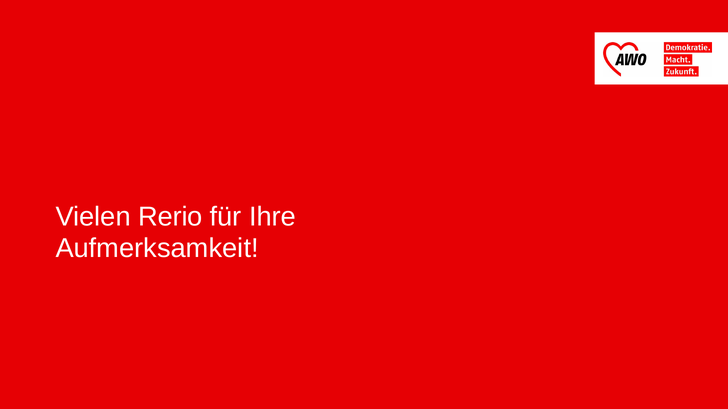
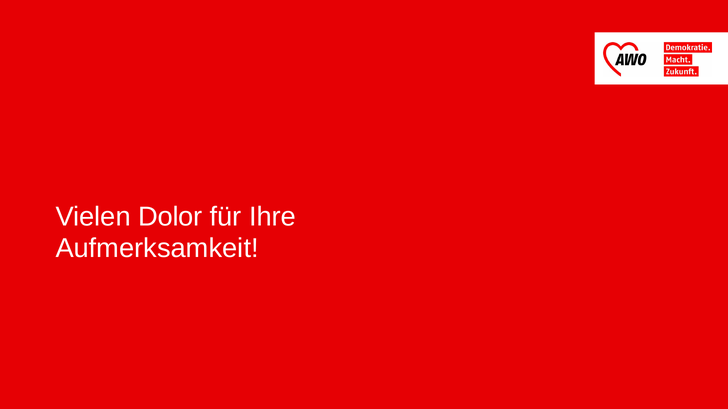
Rerio: Rerio -> Dolor (170, 217)
